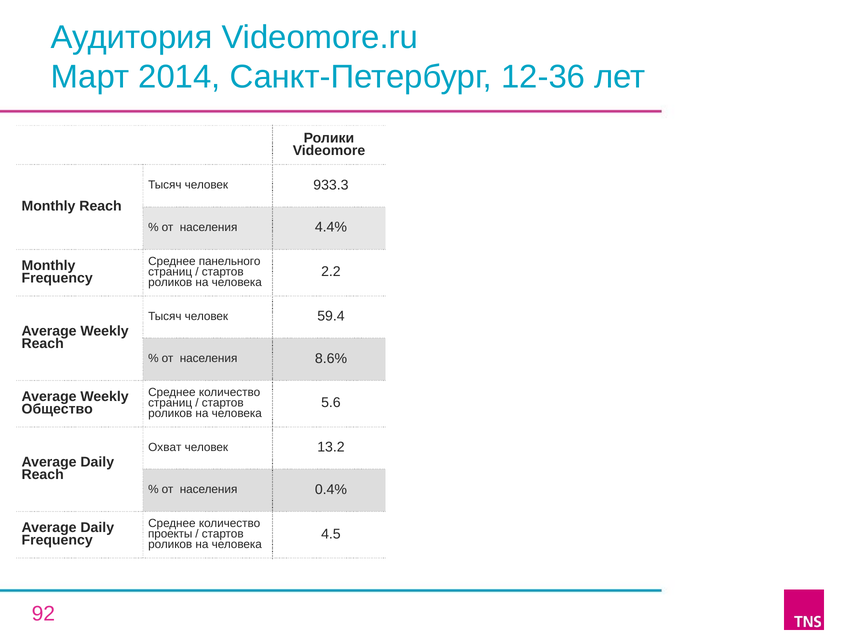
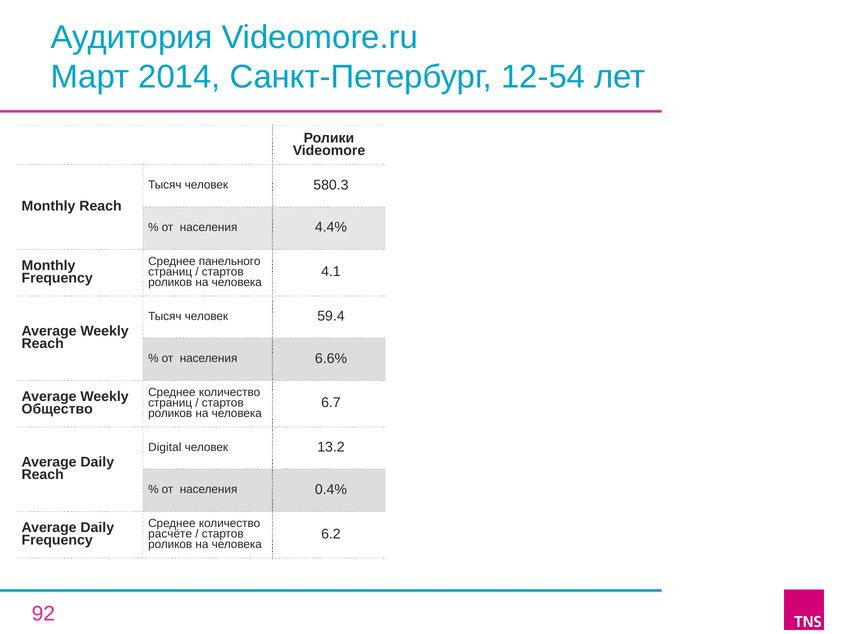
12-36: 12-36 -> 12-54 (543, 77)
933.3: 933.3 -> 580.3 (331, 185)
2.2: 2.2 -> 4.1 (331, 272)
8.6%: 8.6% -> 6.6% (331, 359)
5.6: 5.6 -> 6.7 (331, 403)
Охват: Охват -> Digital (165, 448)
4.5: 4.5 -> 6.2 (331, 534)
проекты: проекты -> расчёте (170, 534)
